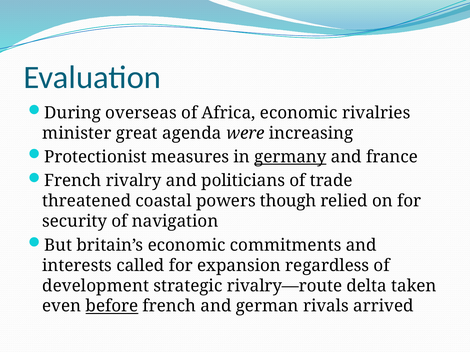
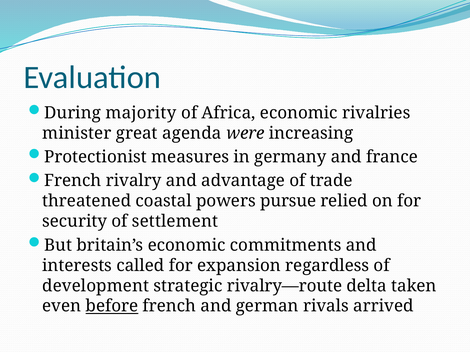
overseas: overseas -> majority (141, 113)
germany underline: present -> none (290, 157)
politicians: politicians -> advantage (243, 181)
though: though -> pursue (288, 201)
navigation: navigation -> settlement (175, 222)
